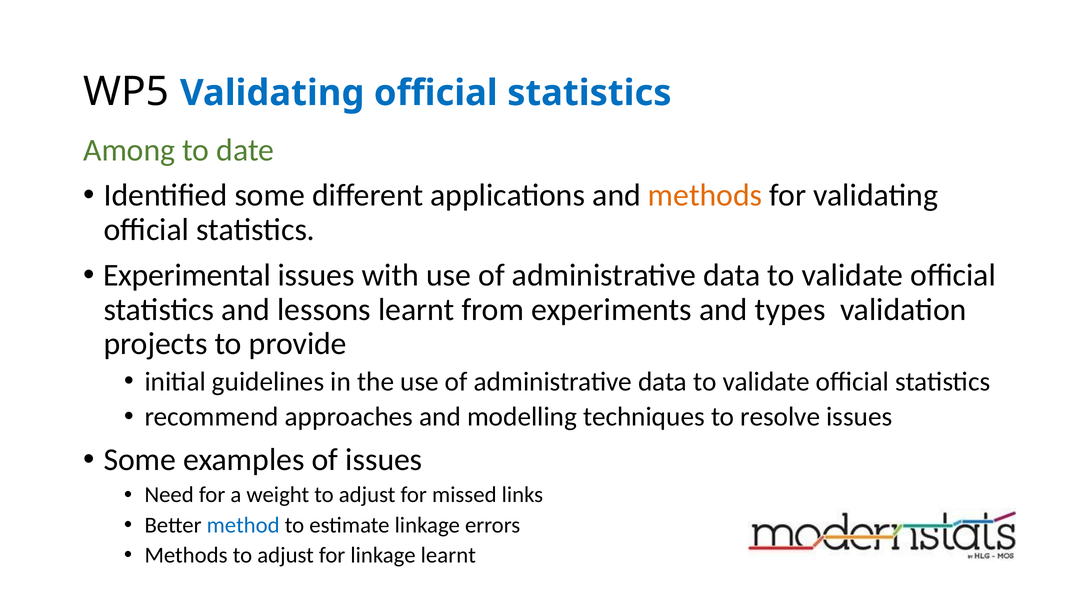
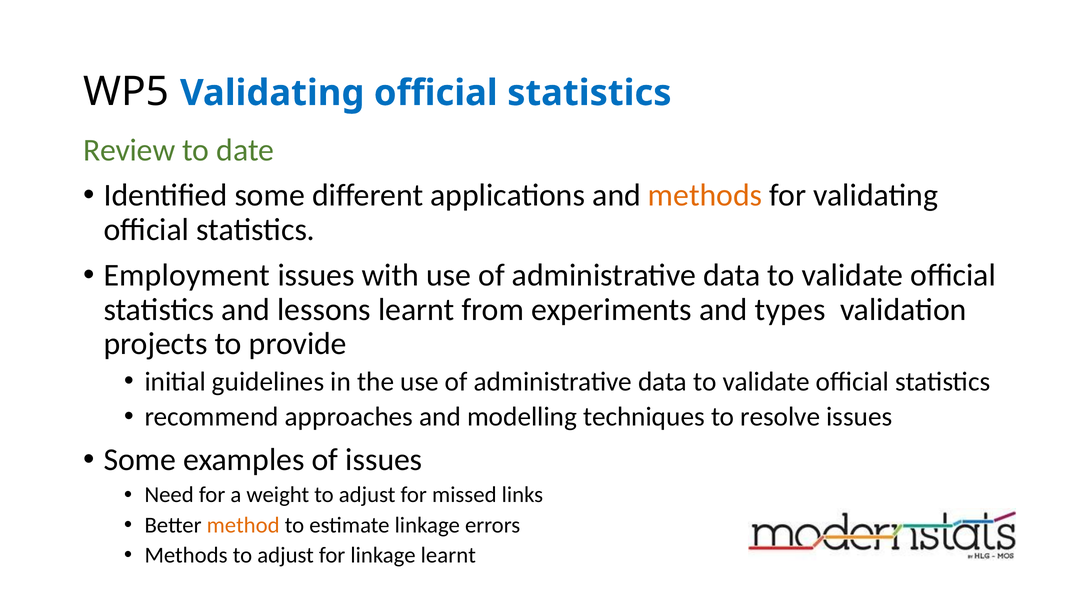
Among: Among -> Review (129, 150)
Experimental: Experimental -> Employment (187, 276)
method colour: blue -> orange (243, 526)
